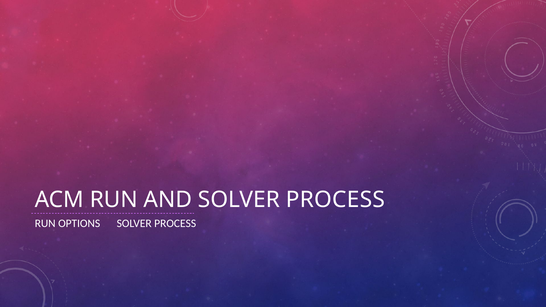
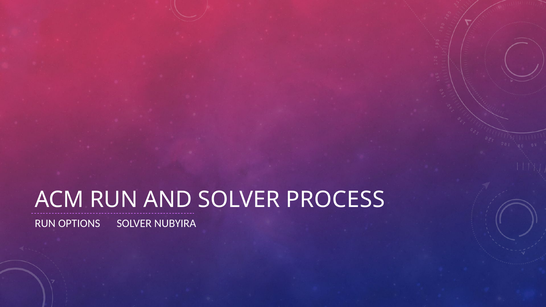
OPTIONS SOLVER PROCESS: PROCESS -> NUBYIRA (175, 224)
